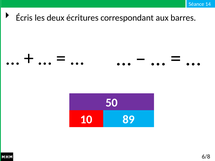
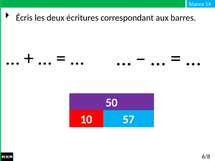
89: 89 -> 57 (129, 120)
